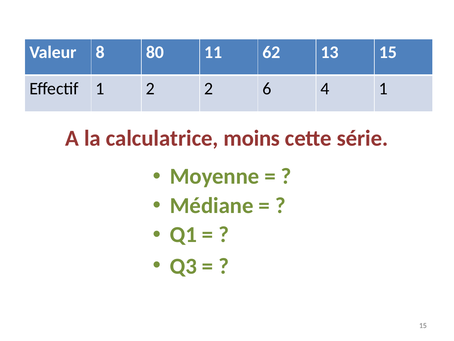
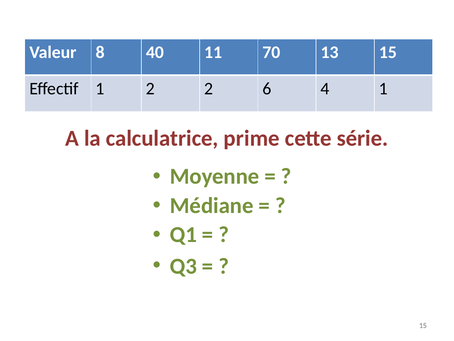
80: 80 -> 40 (155, 52)
62: 62 -> 70 (271, 52)
moins: moins -> prime (252, 138)
